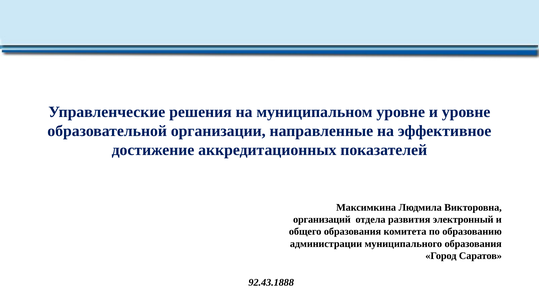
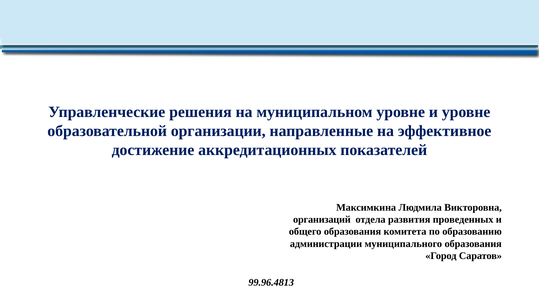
электронный: электронный -> проведенных (463, 220)
92.43.1888: 92.43.1888 -> 99.96.4813 (271, 283)
